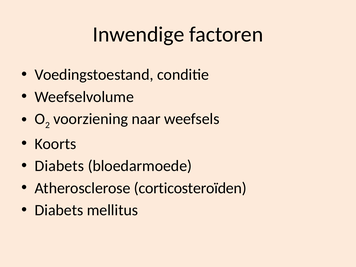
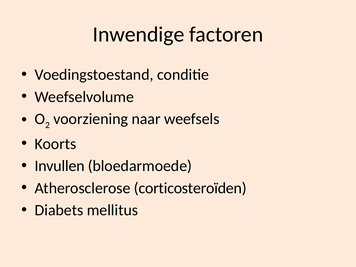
Diabets: Diabets -> Invullen (60, 166)
